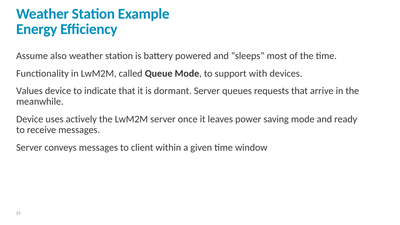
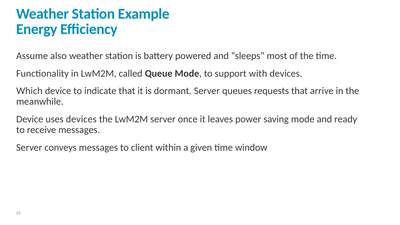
Values: Values -> Which (29, 91)
uses actively: actively -> devices (81, 119)
